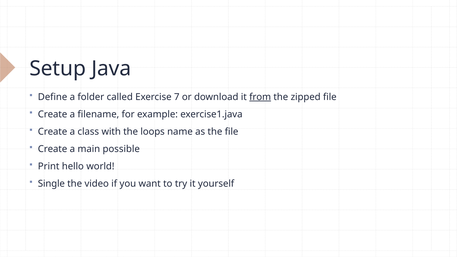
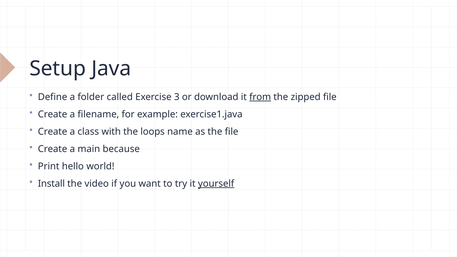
7: 7 -> 3 (177, 97)
possible: possible -> because (121, 149)
Single: Single -> Install (51, 184)
yourself underline: none -> present (216, 184)
